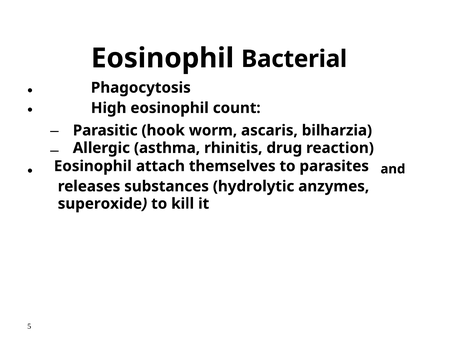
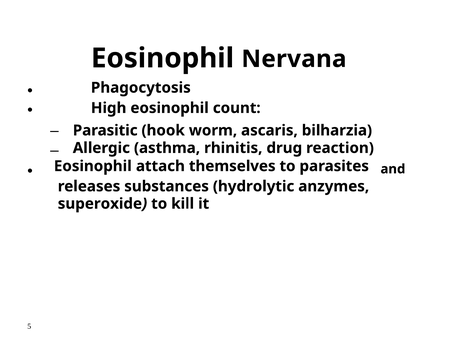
Bacterial: Bacterial -> Nervana (294, 59)
